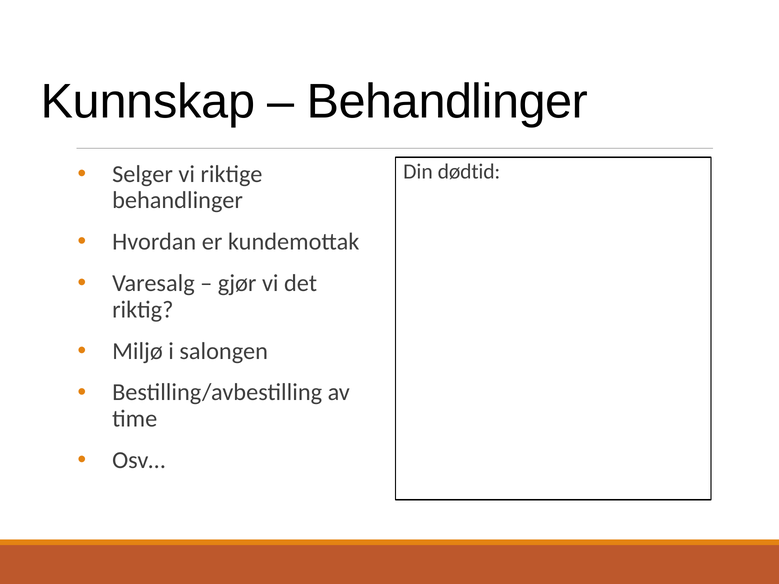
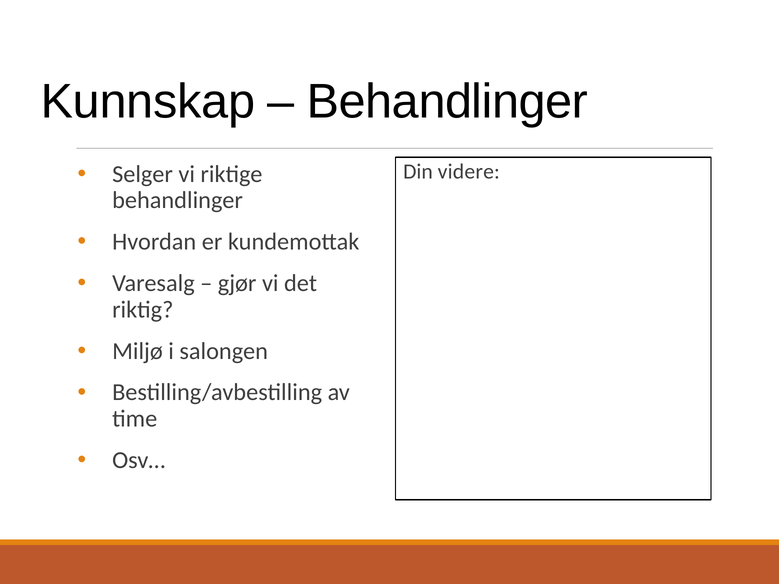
dødtid: dødtid -> videre (469, 172)
